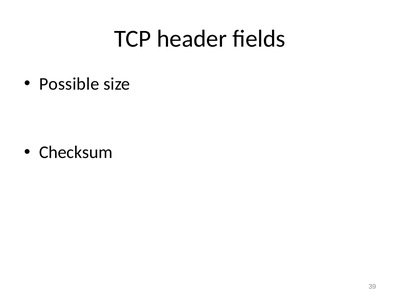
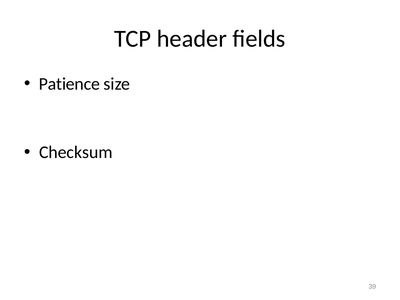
Possible: Possible -> Patience (69, 84)
